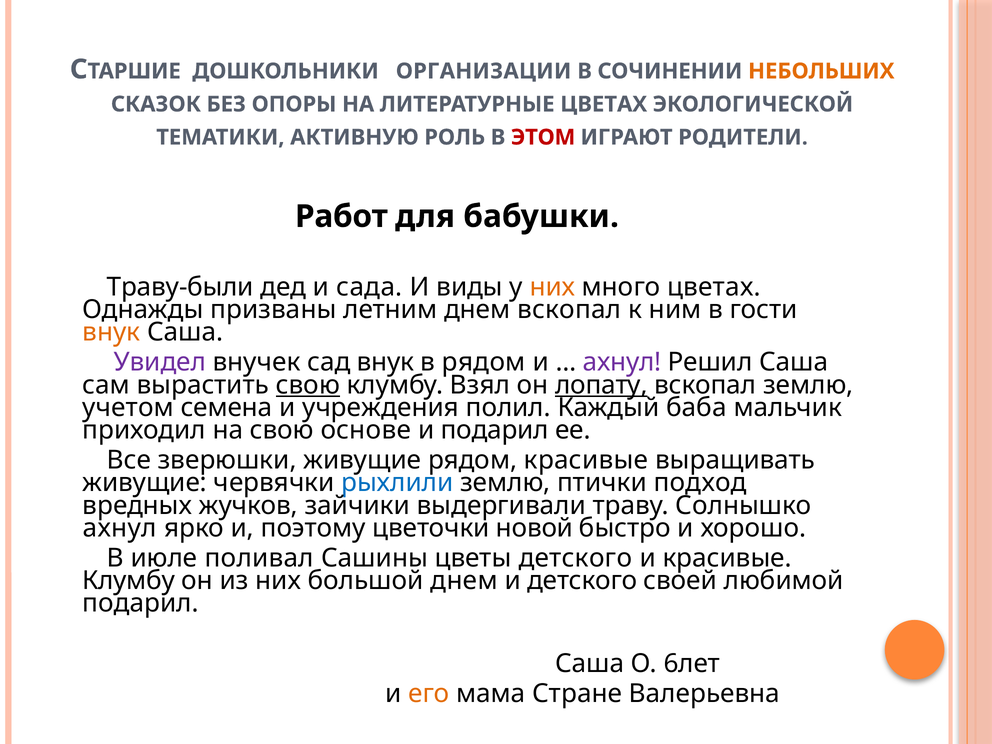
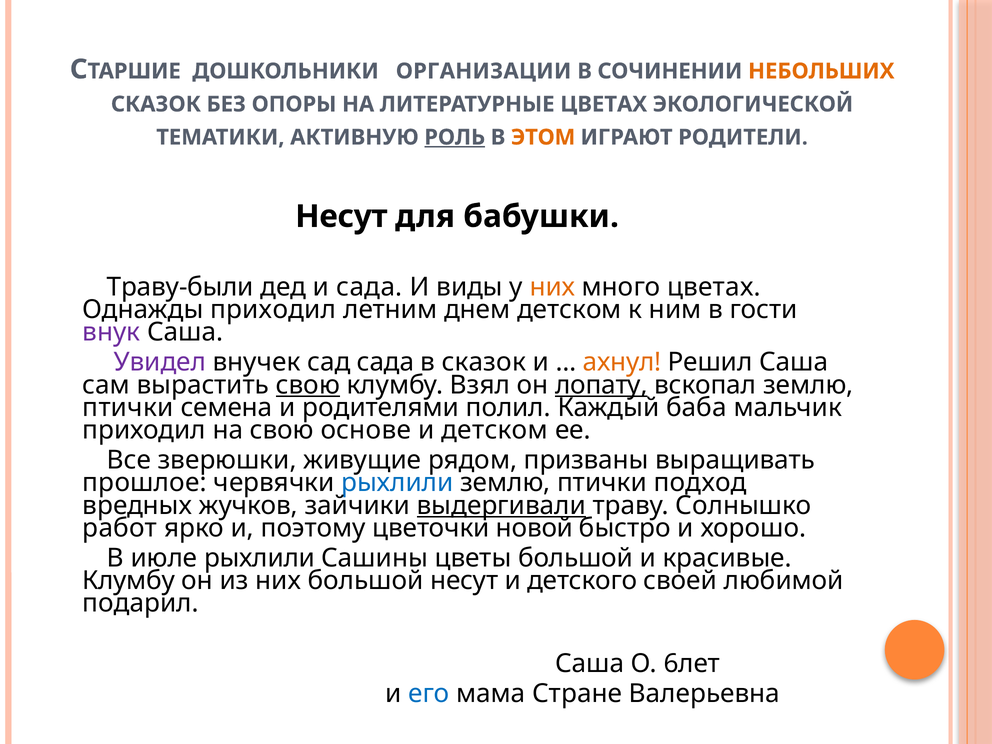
РОЛЬ underline: none -> present (455, 137)
ЭТОМ colour: red -> orange (543, 137)
Работ: Работ -> Несут (341, 216)
Однажды призваны: призваны -> приходил (273, 310)
днем вскопал: вскопал -> детском (569, 310)
внук colour: orange -> purple (111, 332)
сад внук: внук -> сада (386, 362)
в рядом: рядом -> сказок (484, 362)
ахнул colour: purple -> orange (622, 362)
учетом: учетом -> птички (128, 408)
учреждения: учреждения -> родителями (381, 408)
и подарил: подарил -> детском (494, 430)
рядом красивые: красивые -> призваны (586, 460)
живущие: живущие -> прошлое (145, 483)
выдергивали underline: none -> present (501, 505)
ахнул: ахнул -> работ (120, 528)
июле поливал: поливал -> рыхлили (259, 558)
цветы детского: детского -> большой (576, 558)
большой днем: днем -> несут (464, 581)
его colour: orange -> blue (429, 693)
